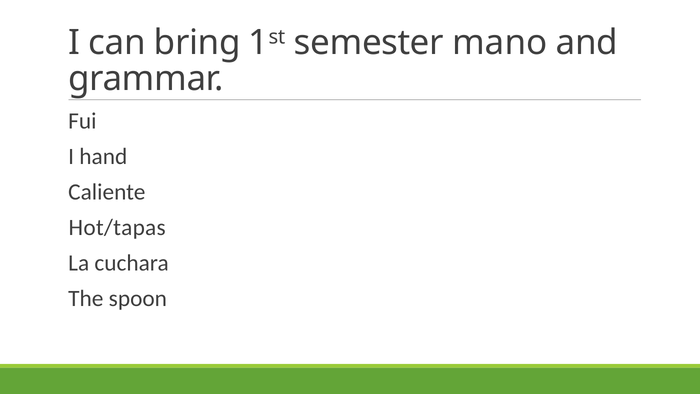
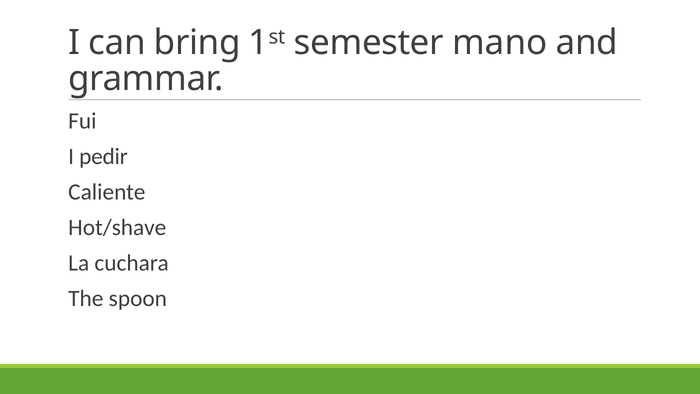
hand: hand -> pedir (103, 156)
Hot/tapas: Hot/tapas -> Hot/shave (117, 227)
